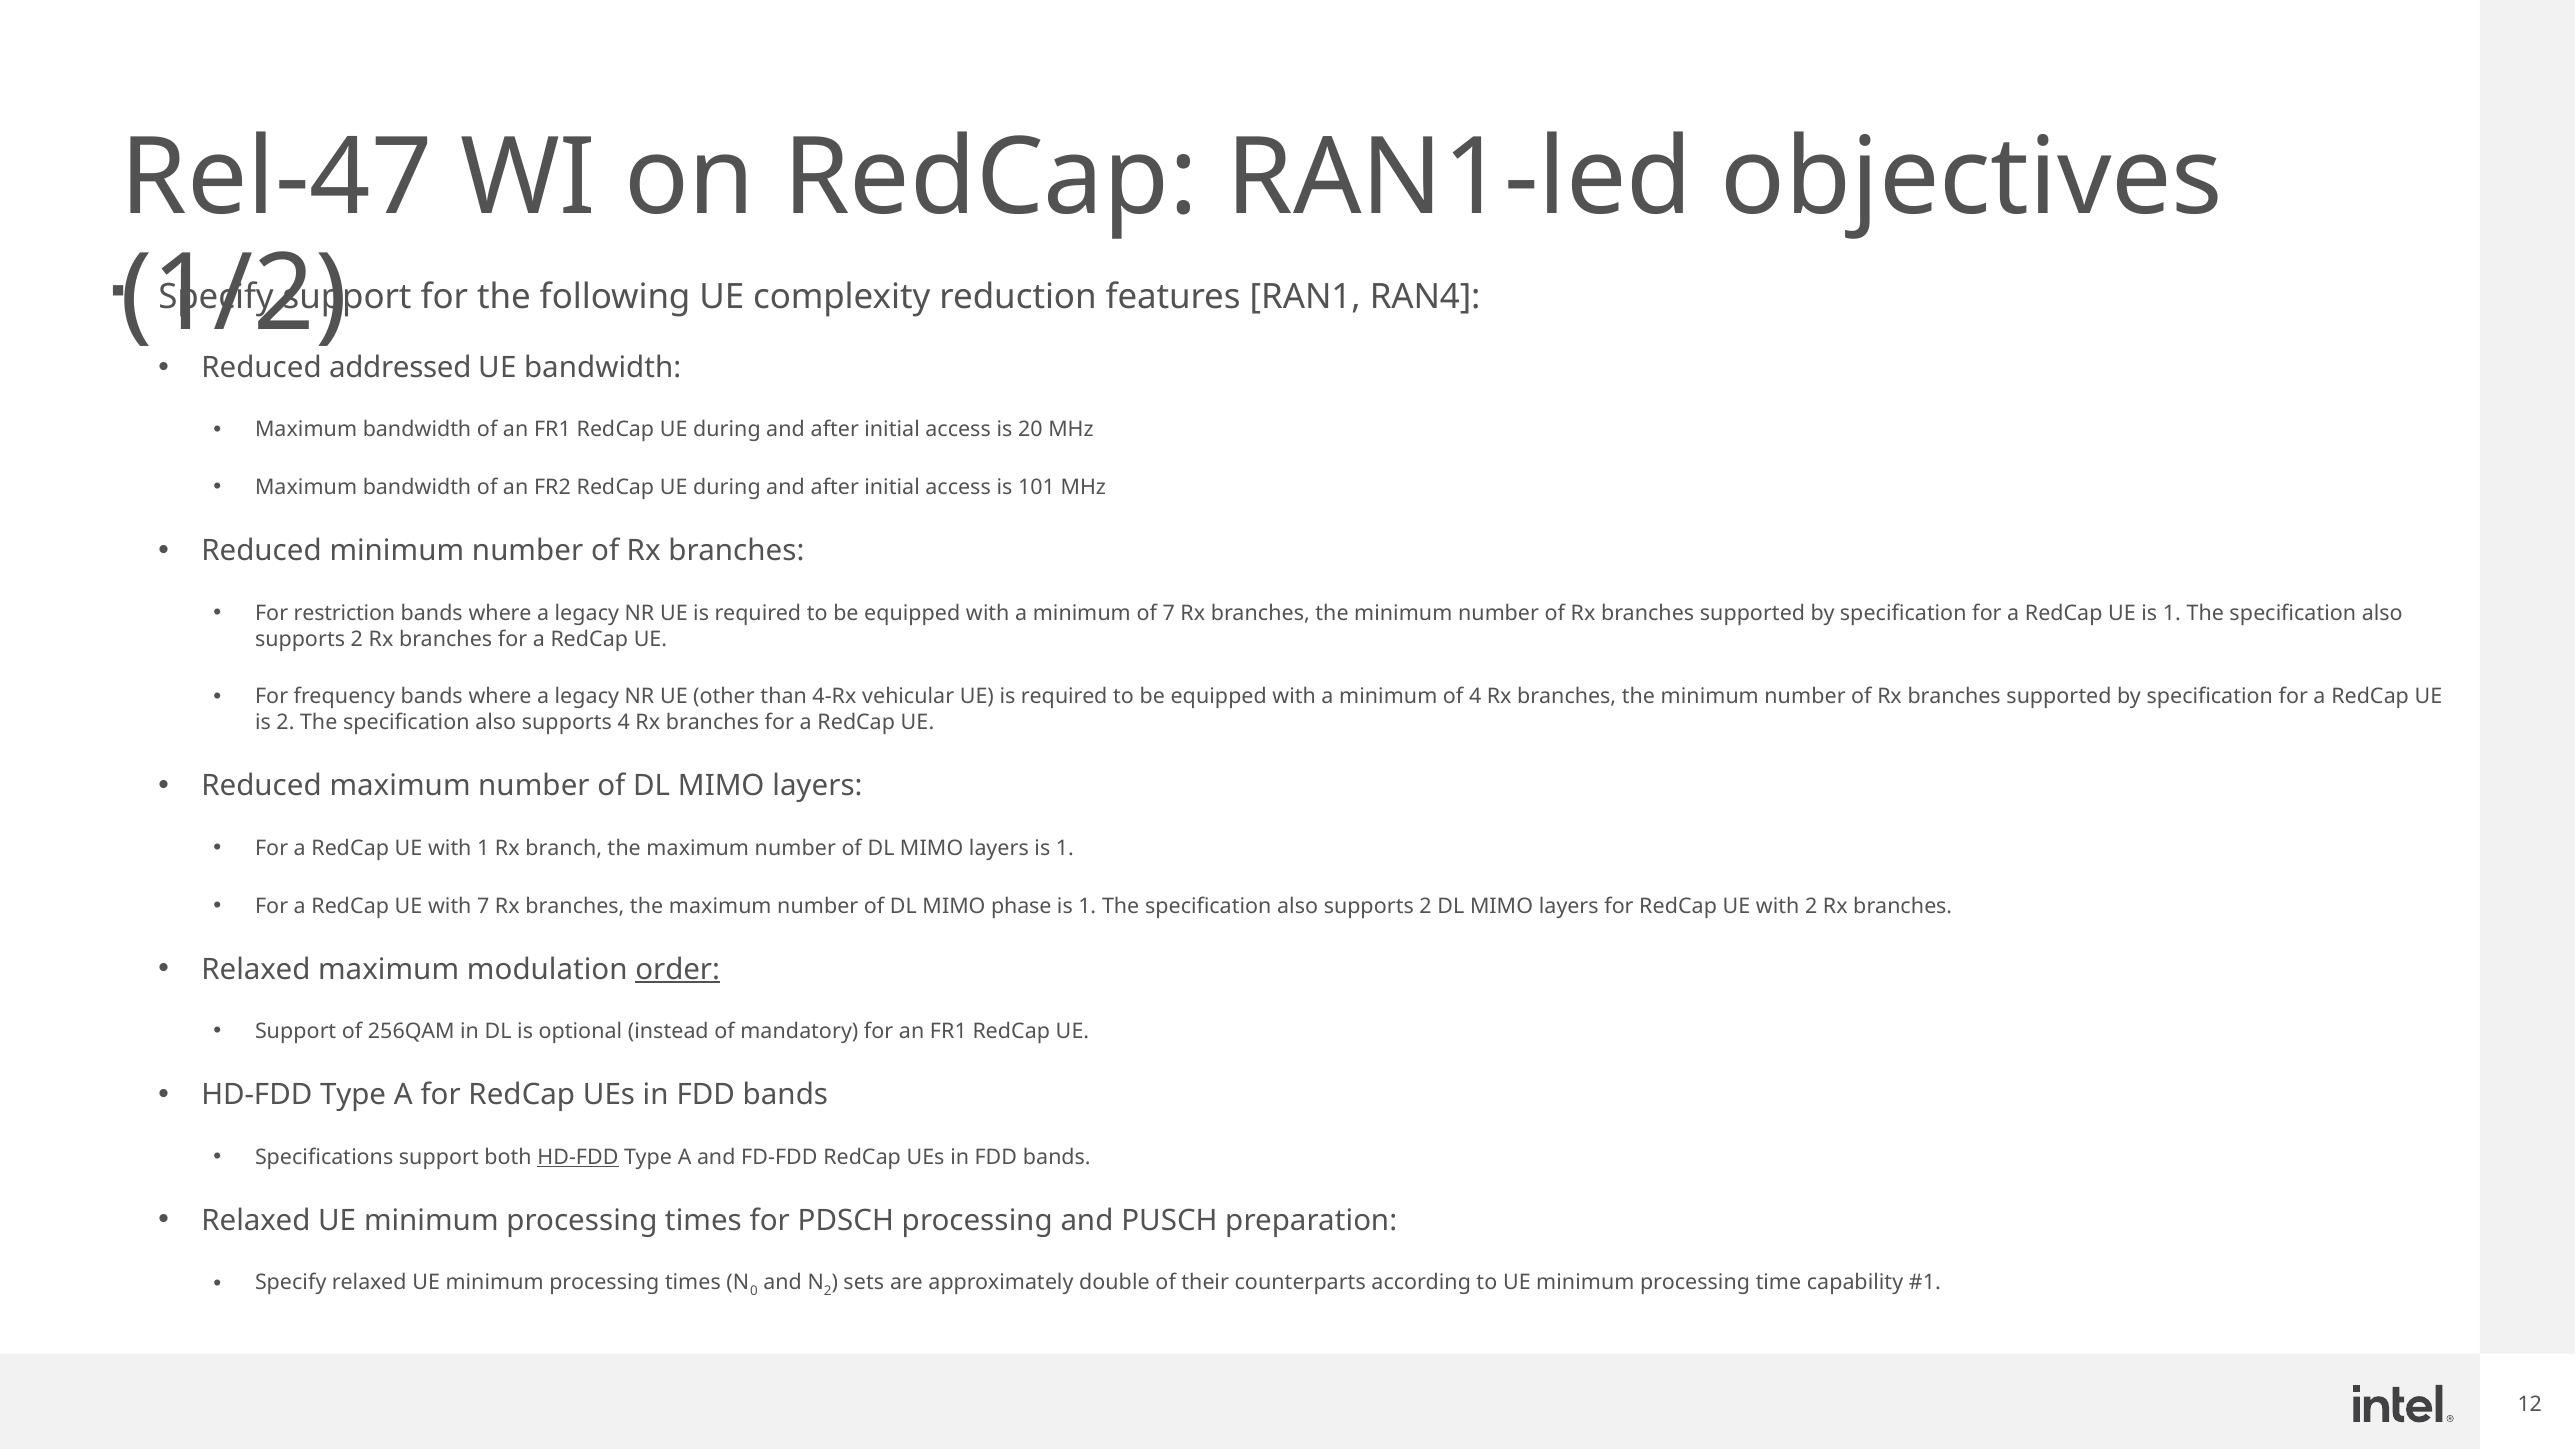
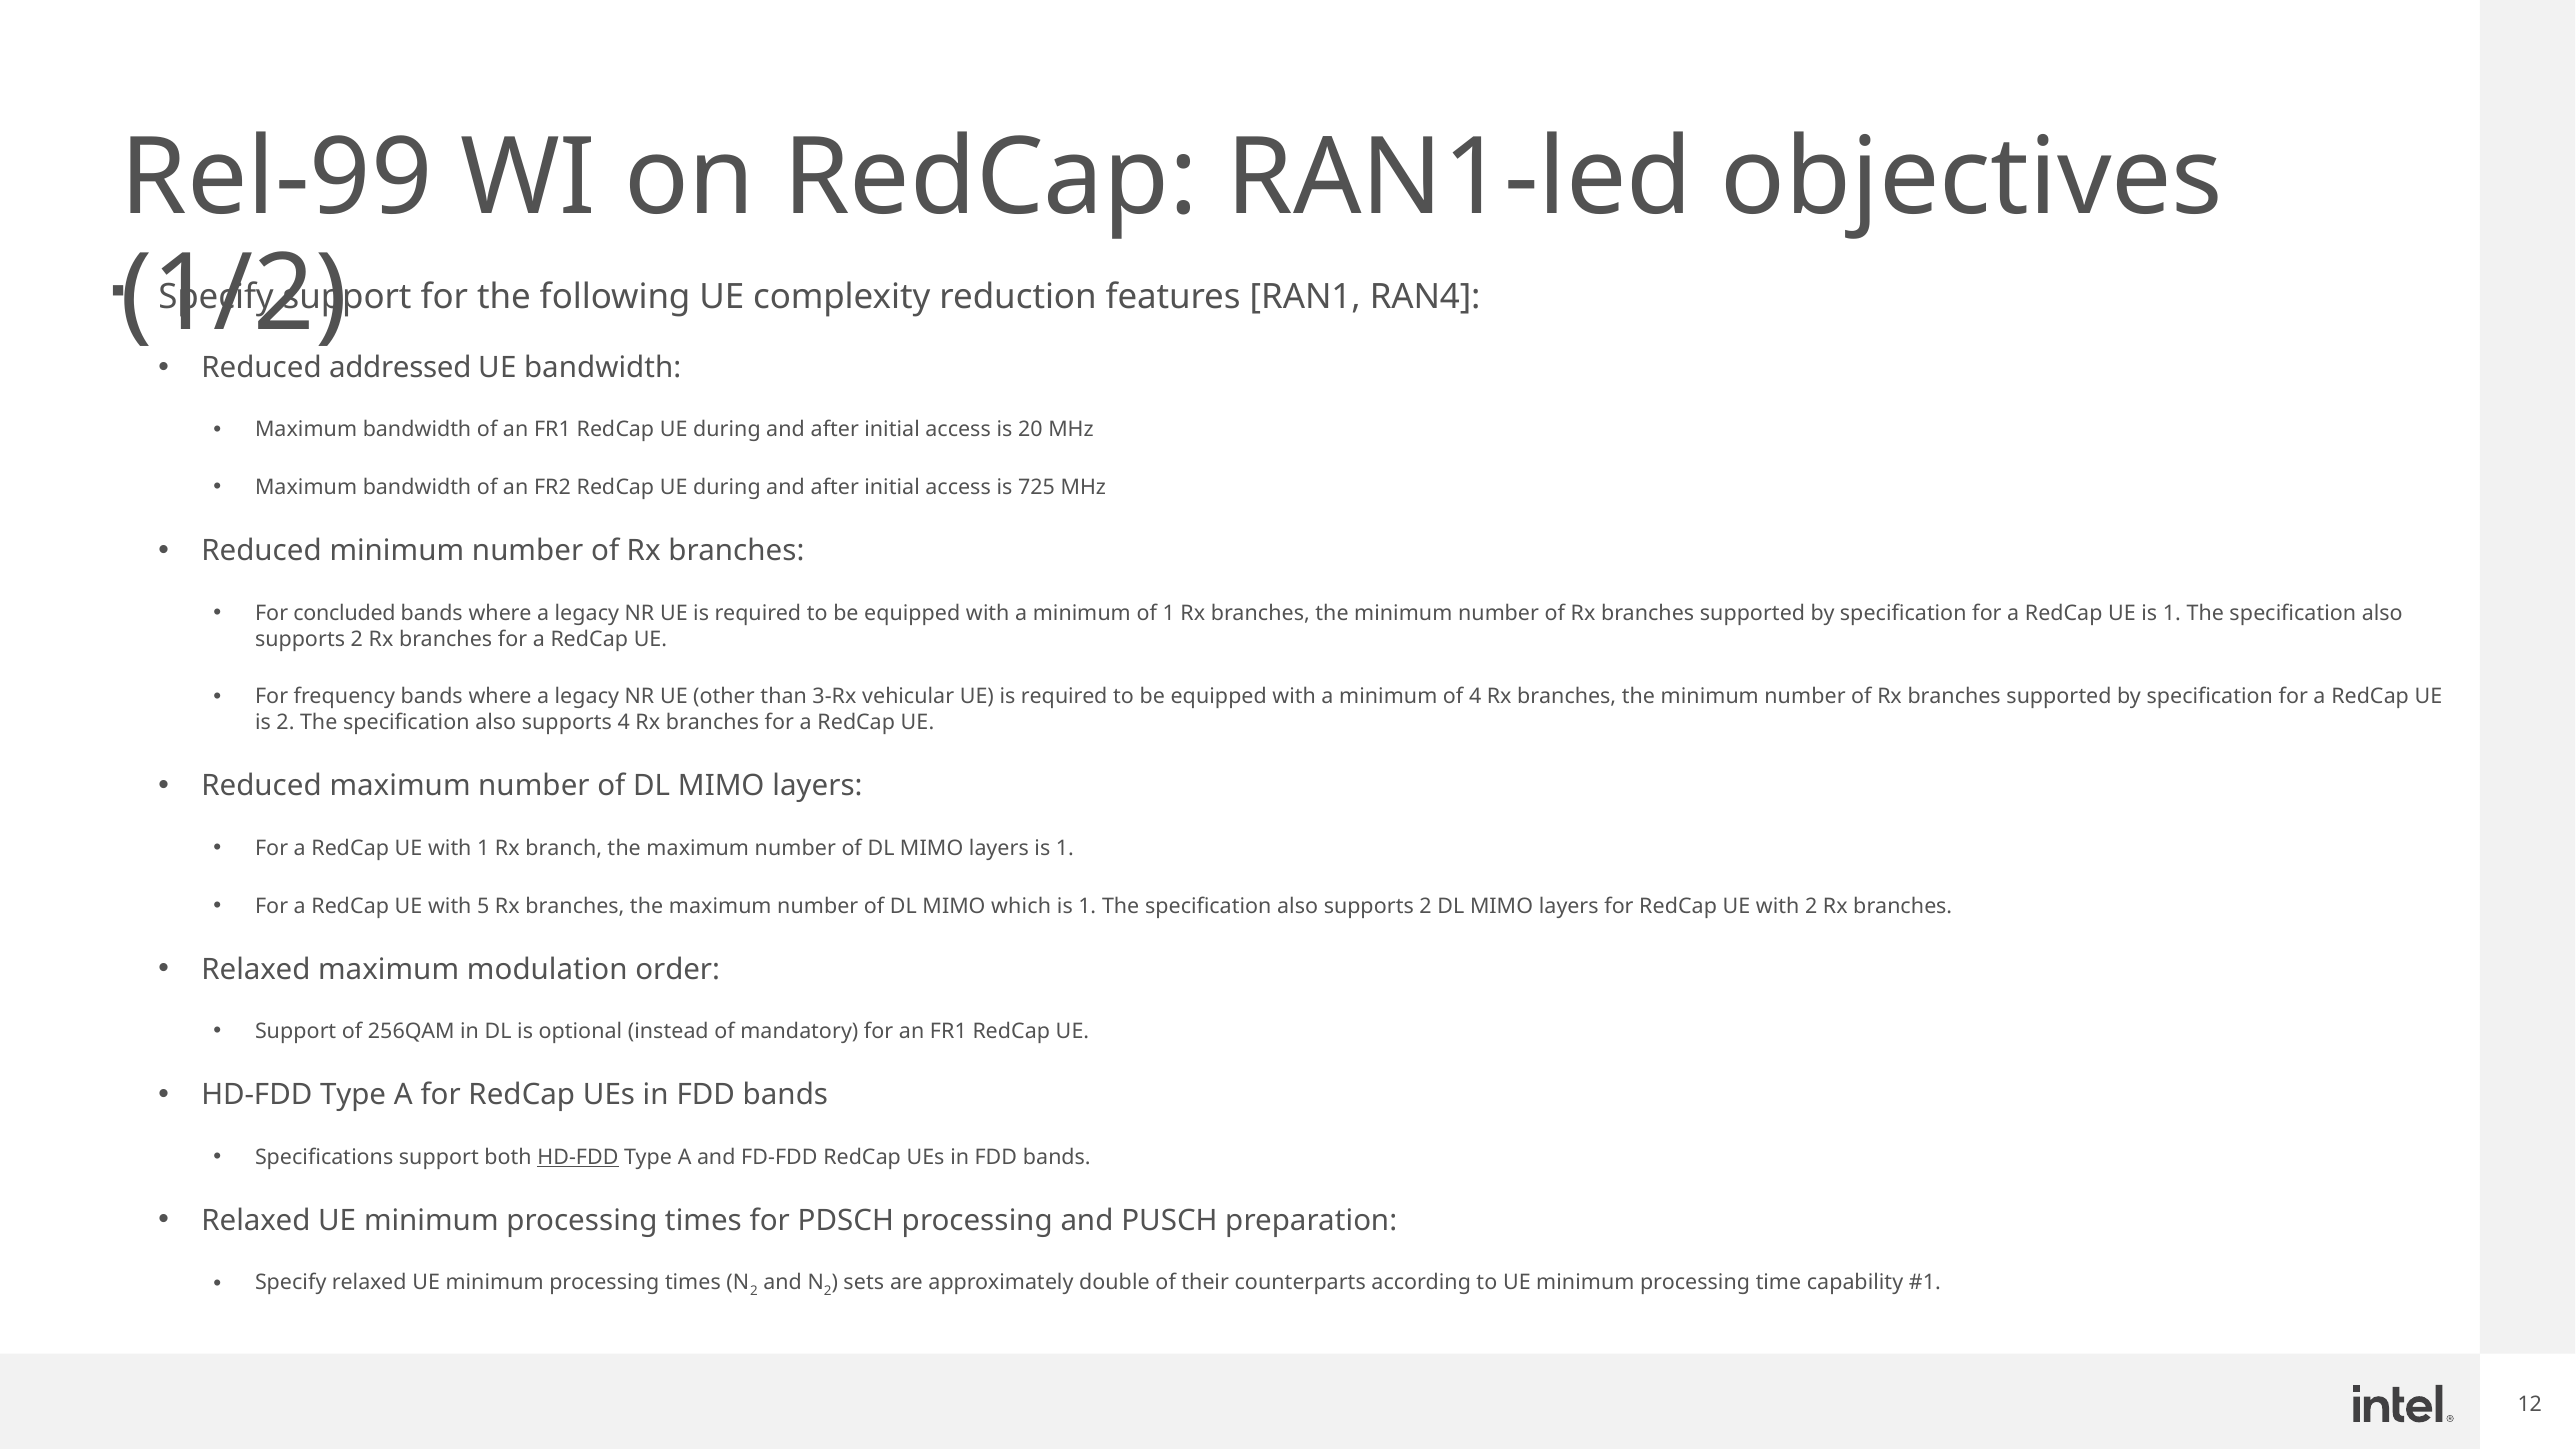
Rel-47: Rel-47 -> Rel-99 (277, 178)
101: 101 -> 725 (1036, 488)
restriction: restriction -> concluded (344, 613)
of 7: 7 -> 1 (1169, 613)
4-Rx: 4-Rx -> 3-Rx (834, 697)
with 7: 7 -> 5 (483, 906)
phase: phase -> which (1021, 906)
order underline: present -> none (678, 969)
0: 0 -> 2 (754, 1291)
